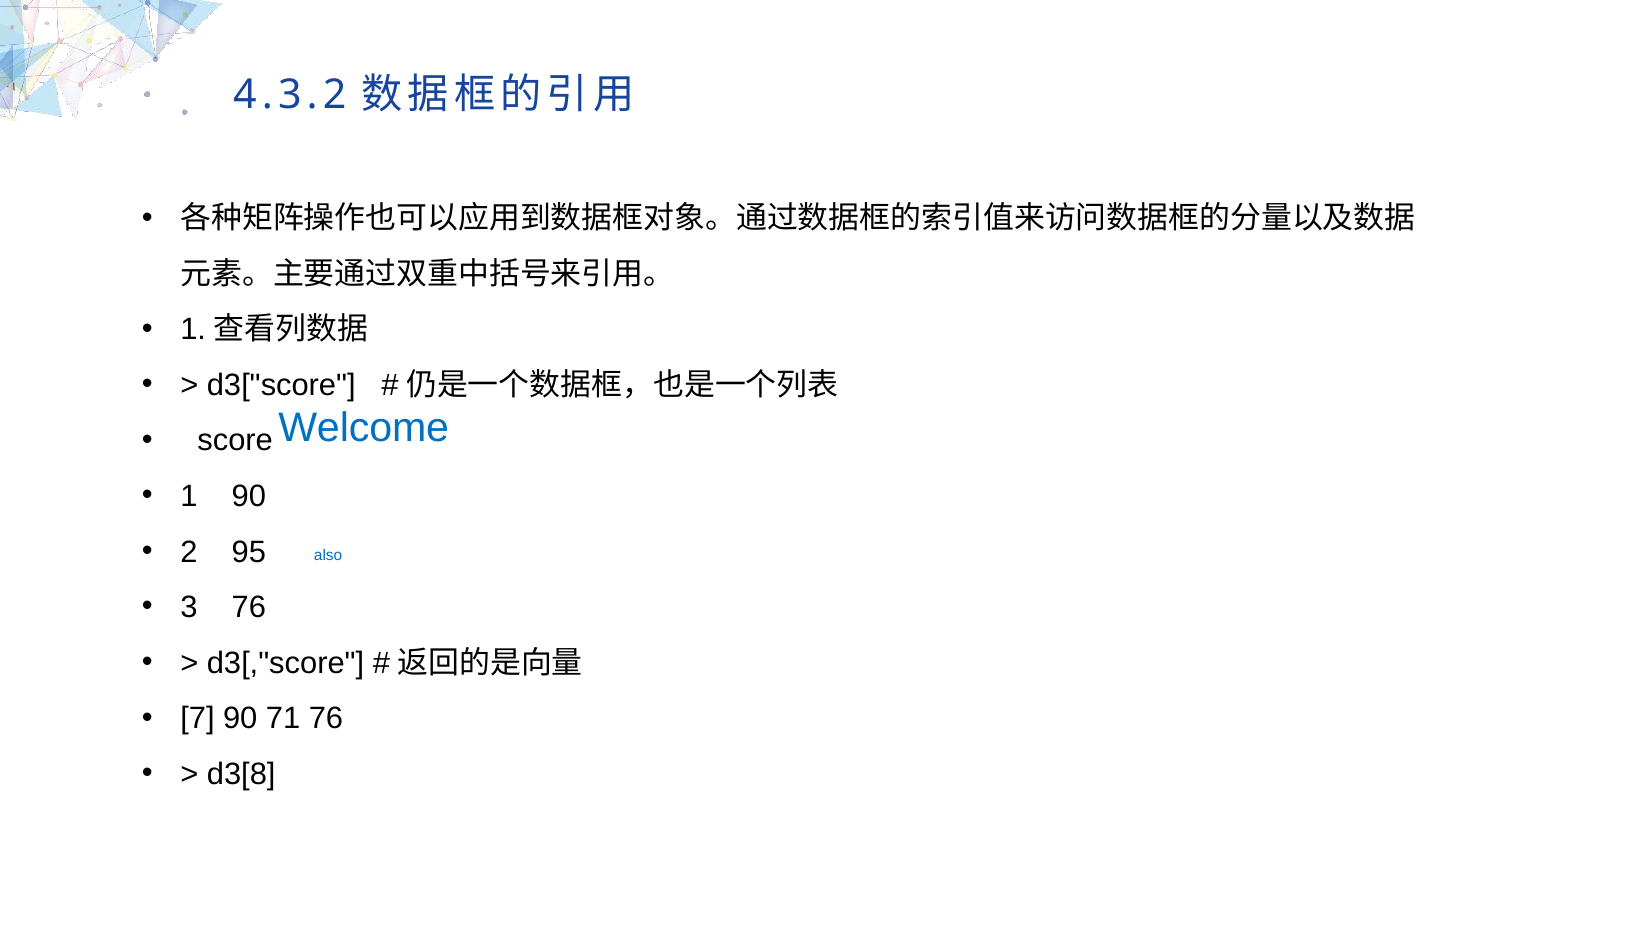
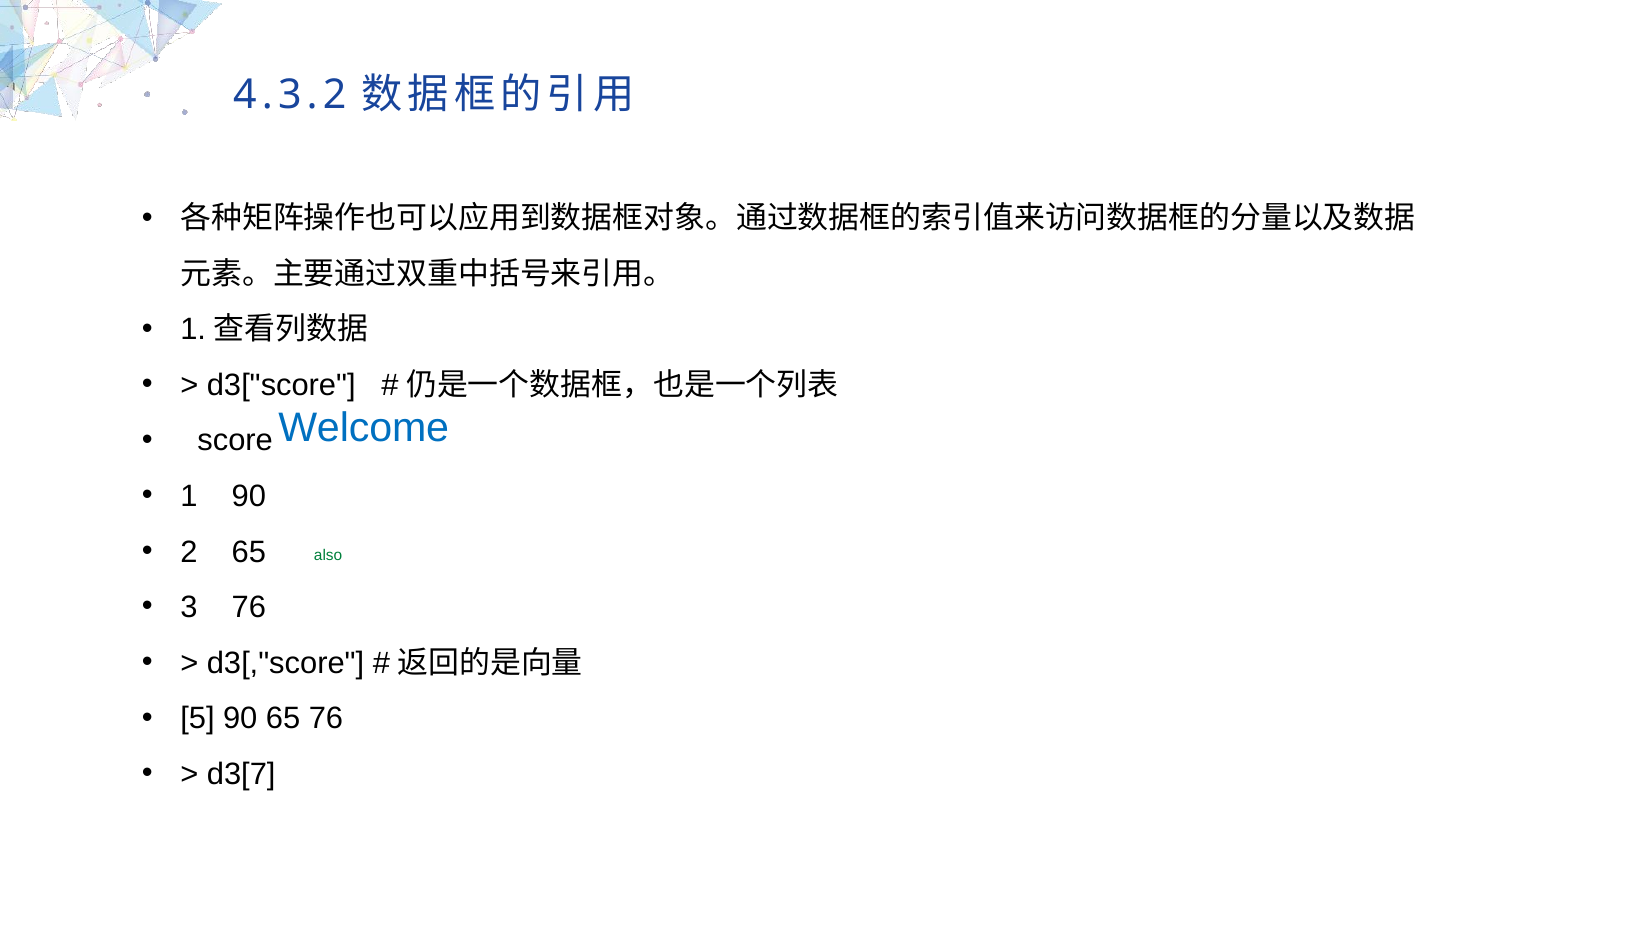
2 95: 95 -> 65 (249, 552)
also colour: blue -> green (328, 555)
7: 7 -> 5 (198, 719)
90 71: 71 -> 65 (283, 719)
d3[8: d3[8 -> d3[7 (241, 774)
